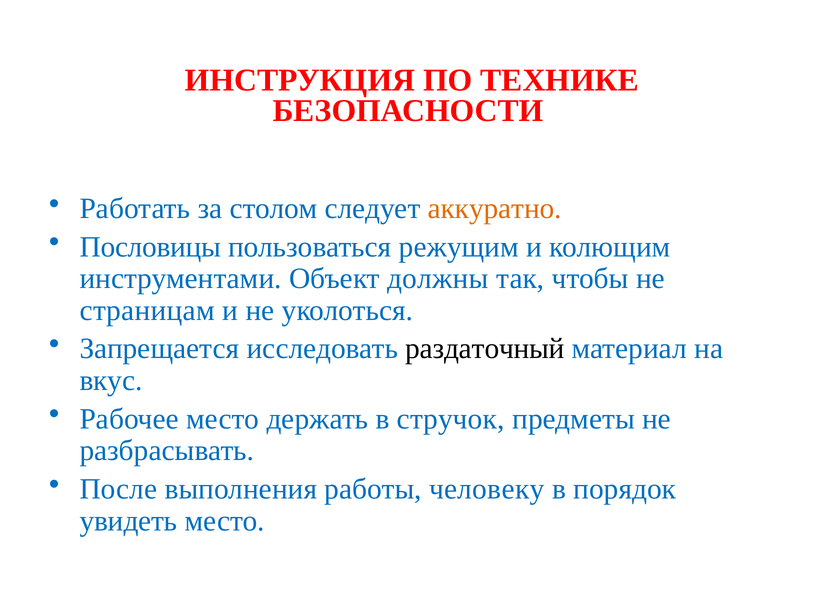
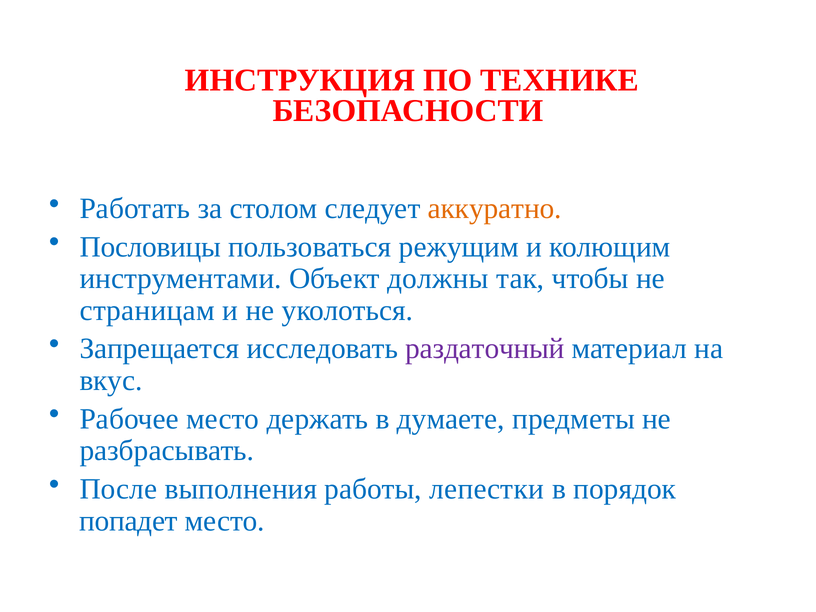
раздаточный colour: black -> purple (485, 349)
стручок: стручок -> думаете (451, 419)
человеку: человеку -> лепестки (487, 489)
увидеть: увидеть -> попадет (129, 521)
